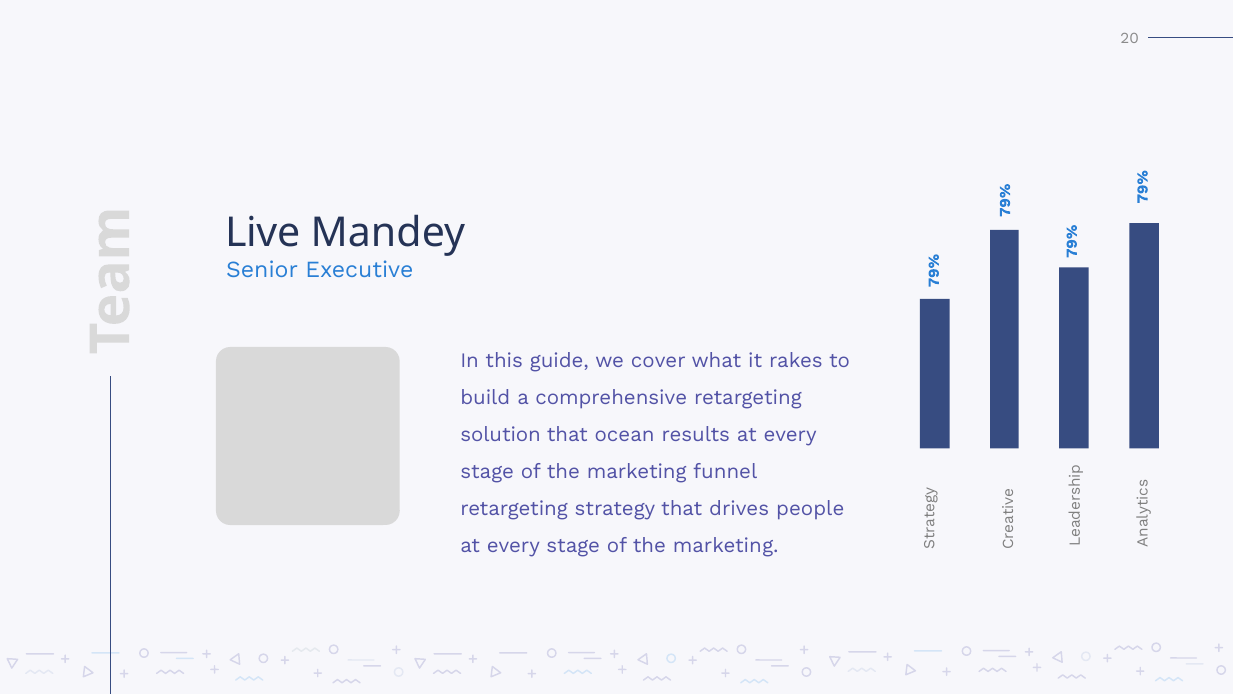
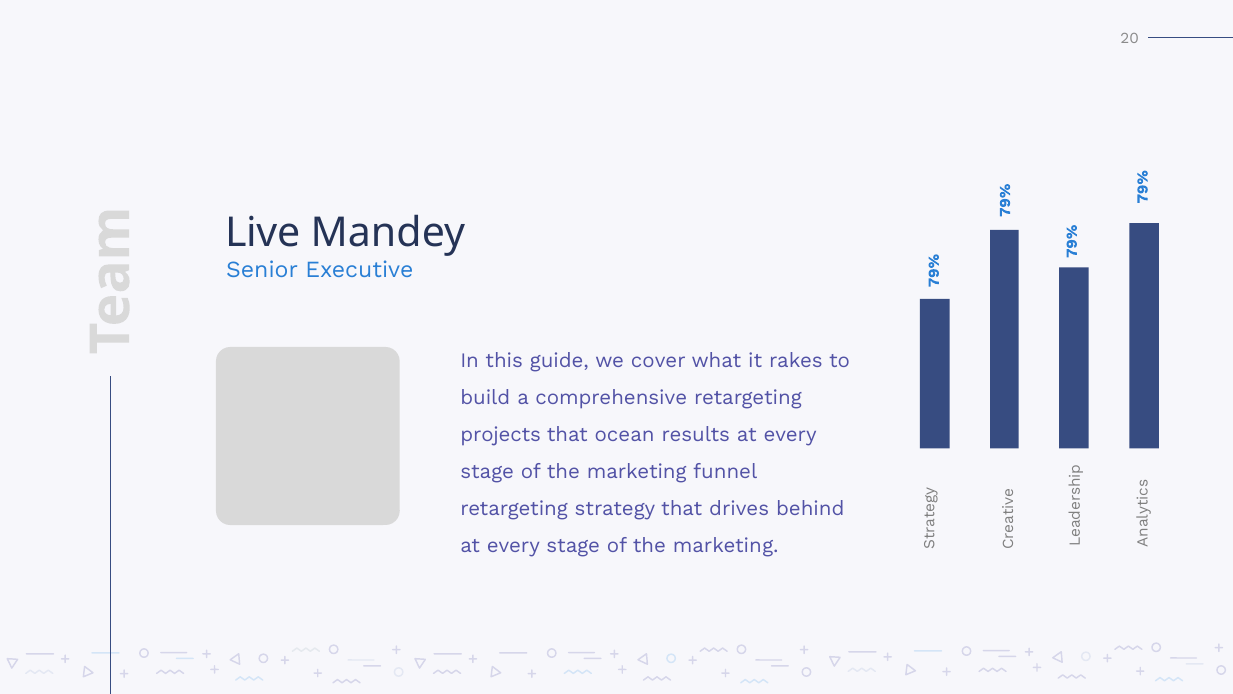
solution: solution -> projects (501, 435)
people: people -> behind (810, 509)
